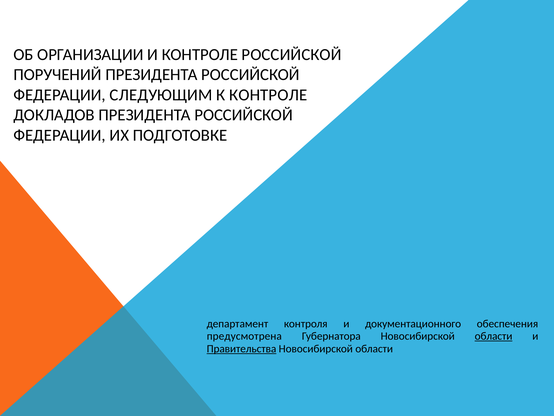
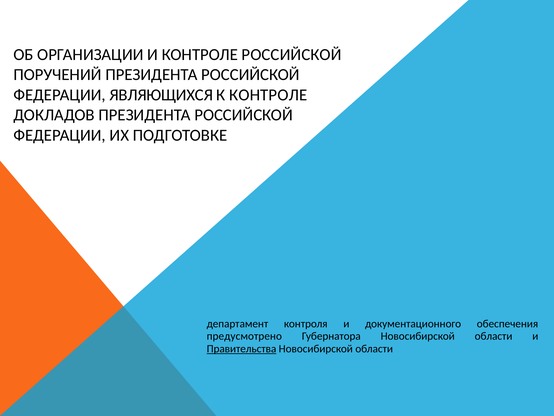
СЛЕДУЮЩИМ: СЛЕДУЮЩИМ -> ЯВЛЯЮЩИХСЯ (161, 95)
предусмотрена: предусмотрена -> предусмотрено (244, 336)
области underline: present -> none (494, 336)
